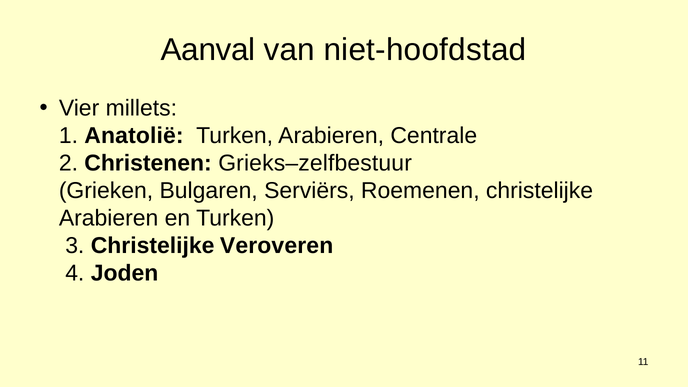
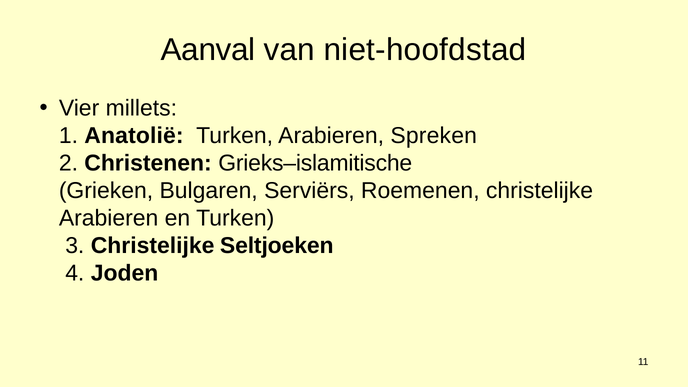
Centrale: Centrale -> Spreken (434, 136)
Grieks–zelfbestuur: Grieks–zelfbestuur -> Grieks–islamitische (315, 163)
Veroveren: Veroveren -> Seltjoeken (277, 246)
